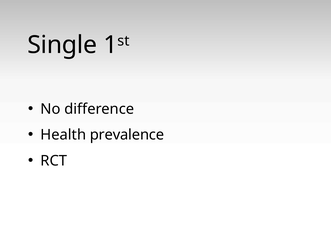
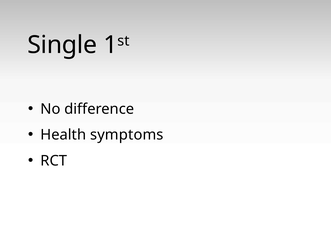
prevalence: prevalence -> symptoms (127, 135)
